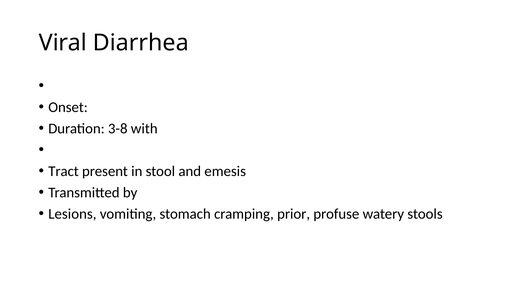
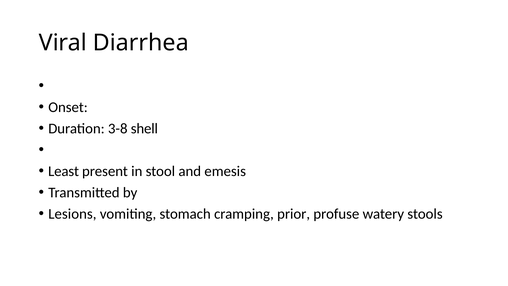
with: with -> shell (144, 128)
Tract: Tract -> Least (64, 171)
